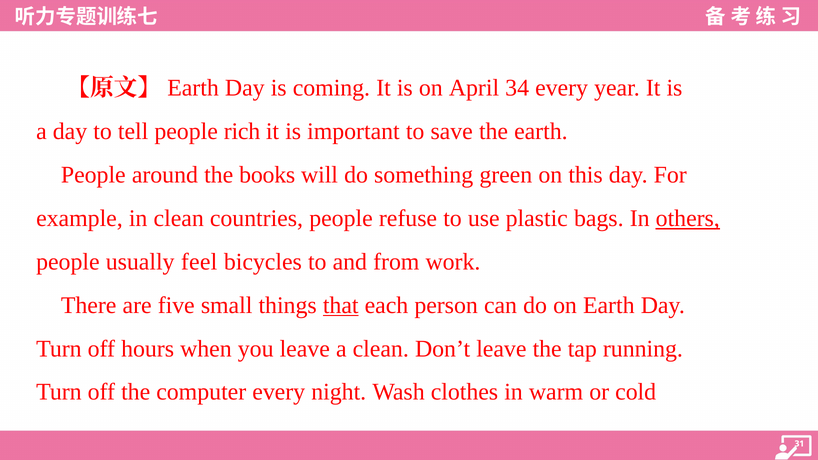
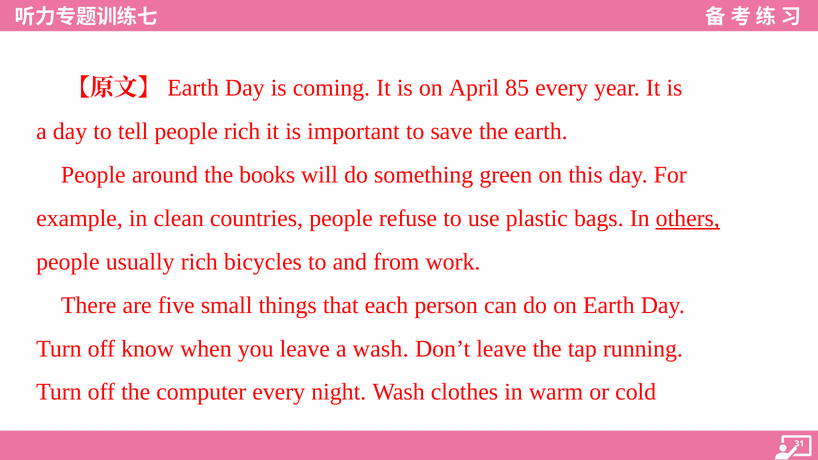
34: 34 -> 85 (517, 88)
usually feel: feel -> rich (199, 262)
that underline: present -> none (341, 305)
hours: hours -> know (148, 349)
a clean: clean -> wash (381, 349)
